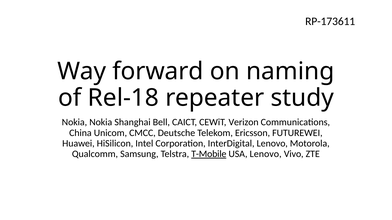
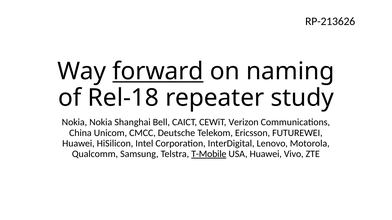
RP-173611: RP-173611 -> RP-213626 (330, 21)
forward underline: none -> present (158, 72)
USA Lenovo: Lenovo -> Huawei (266, 154)
